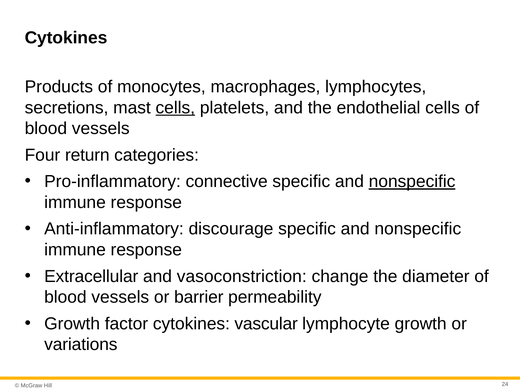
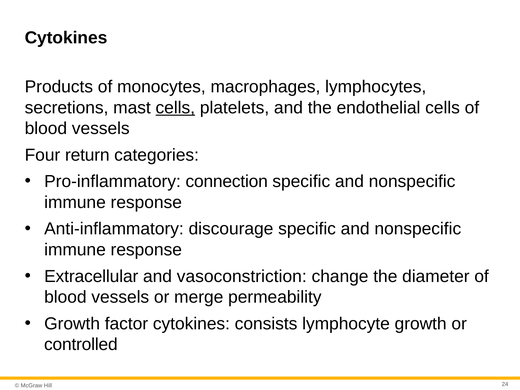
connective: connective -> connection (227, 182)
nonspecific underline: present -> none (412, 182)
barrier: barrier -> merge (199, 297)
vascular: vascular -> consists (266, 324)
variations: variations -> controlled (81, 344)
